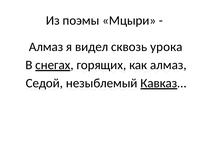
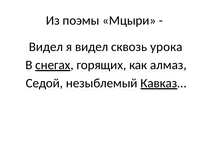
Алмаз: Алмаз -> Видел (46, 47)
